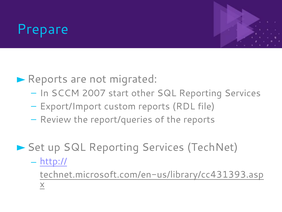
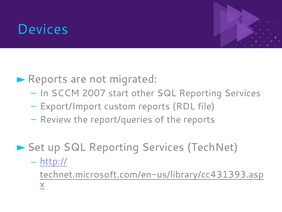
Prepare: Prepare -> Devices (43, 29)
